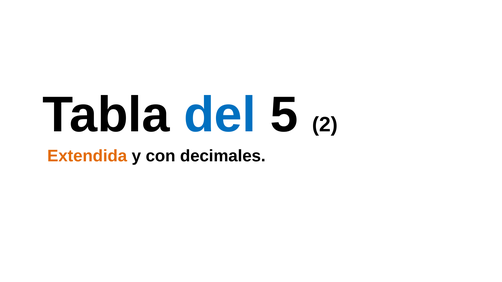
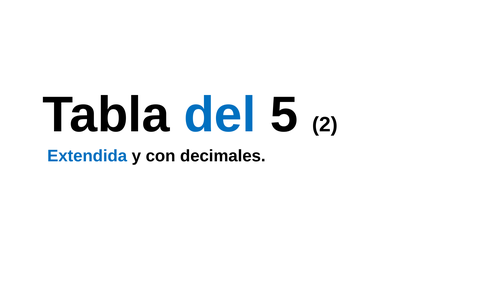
Extendida colour: orange -> blue (87, 156)
